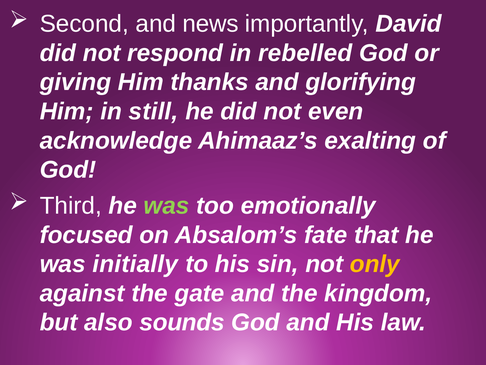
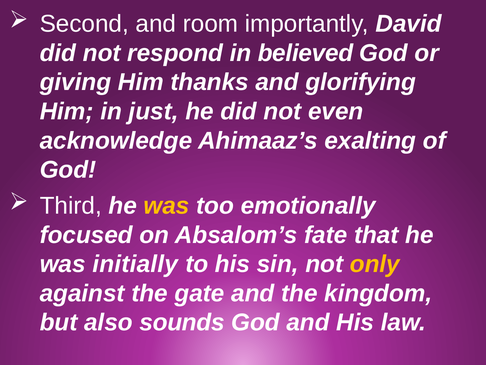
news: news -> room (210, 24)
rebelled: rebelled -> believed (305, 53)
still: still -> just (154, 111)
was colour: light green -> yellow (167, 206)
